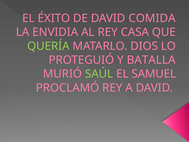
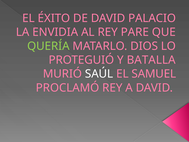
COMIDA: COMIDA -> PALACIO (152, 18)
CASA: CASA -> PARE (135, 32)
SAÚL colour: light green -> white (99, 74)
